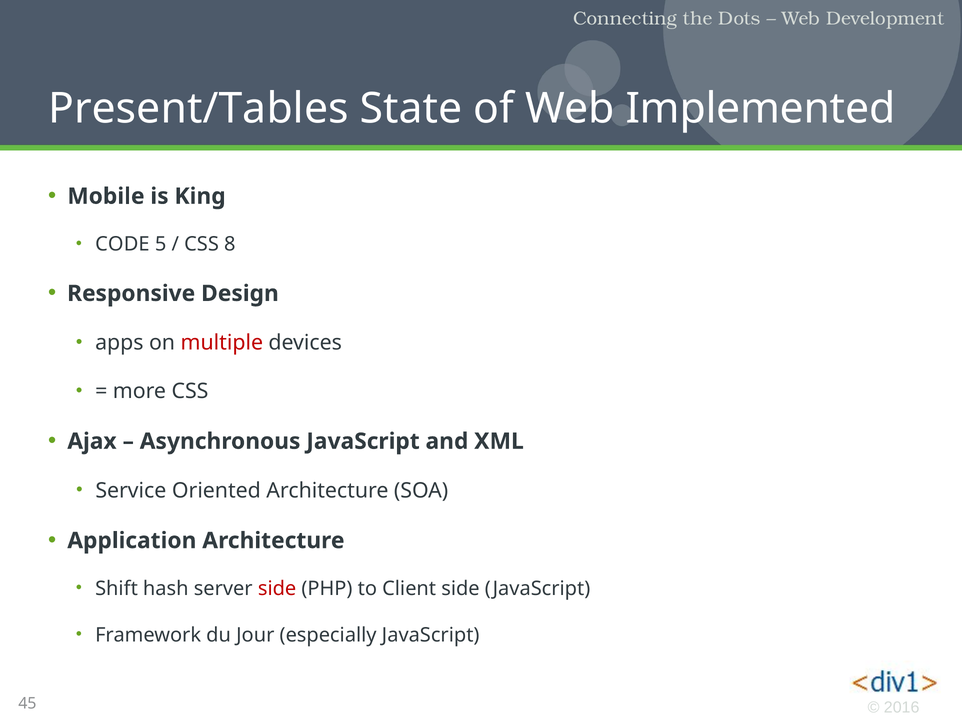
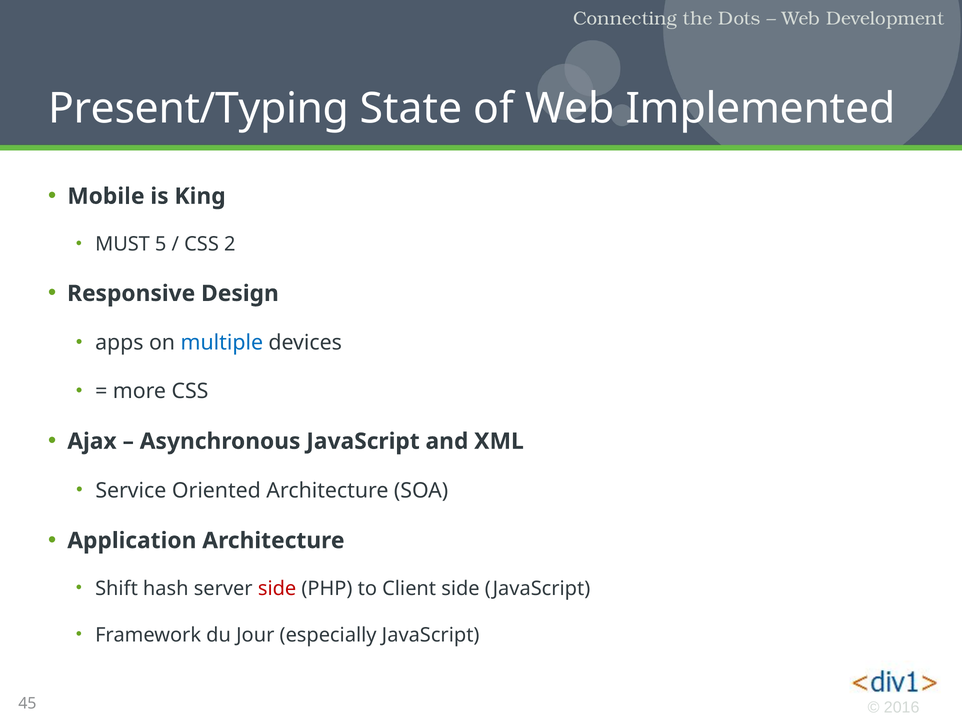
Present/Tables: Present/Tables -> Present/Typing (199, 109)
CODE: CODE -> MUST (123, 244)
8: 8 -> 2 (230, 244)
multiple colour: red -> blue (222, 343)
